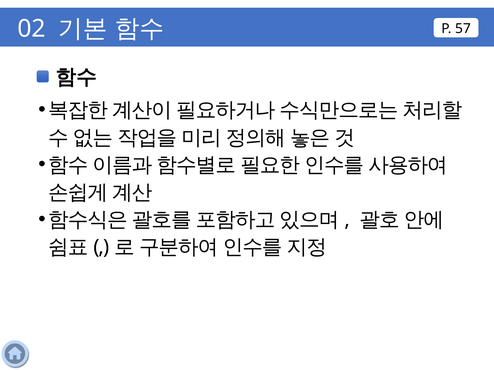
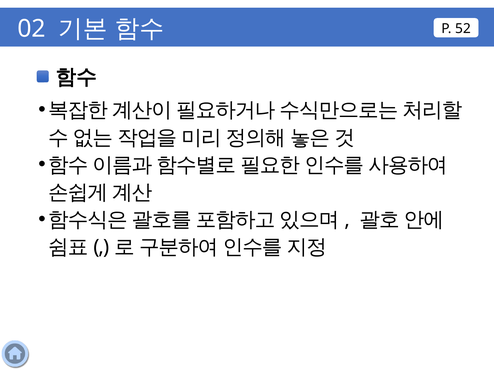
57: 57 -> 52 (463, 29)
